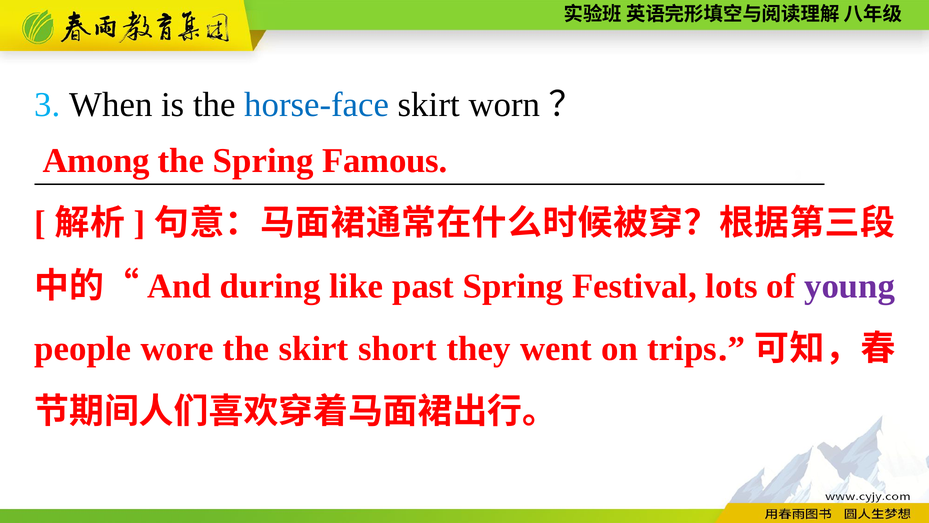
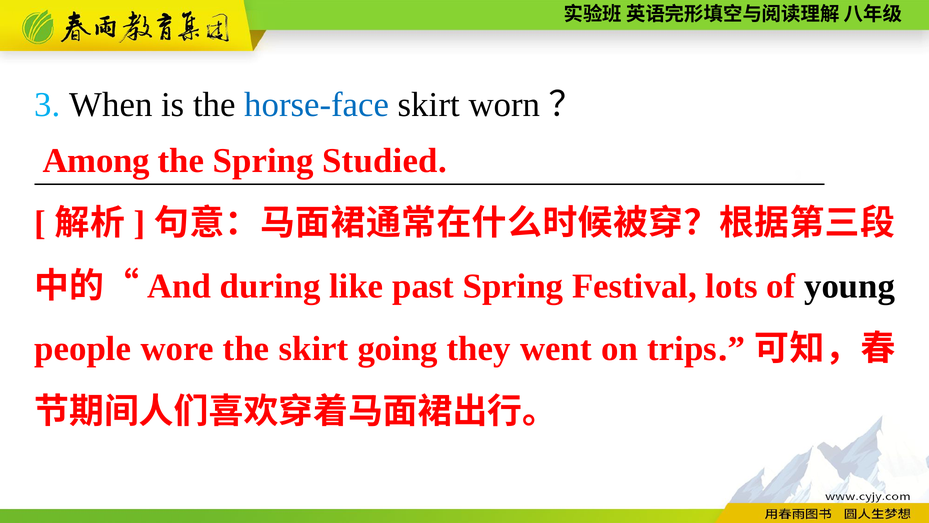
Famous: Famous -> Studied (385, 160)
young colour: purple -> black (850, 286)
short: short -> going (398, 349)
